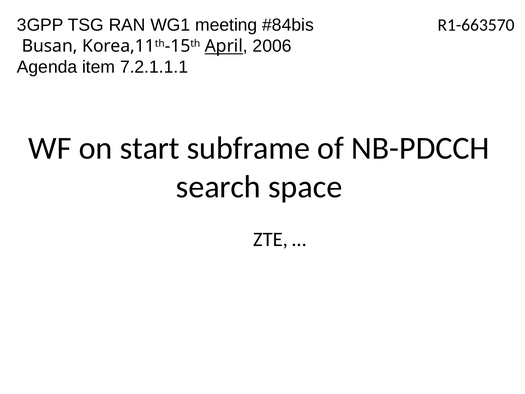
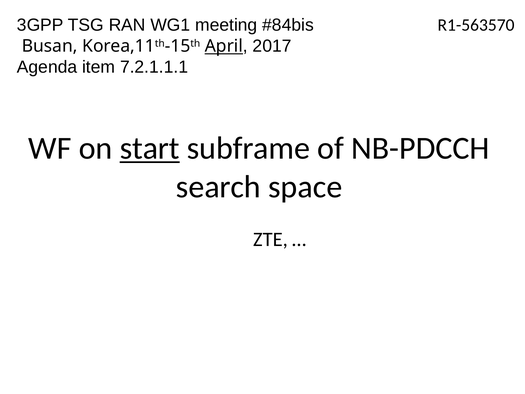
R1-663570: R1-663570 -> R1-563570 (476, 25)
2006: 2006 -> 2017 (272, 46)
start underline: none -> present (150, 148)
